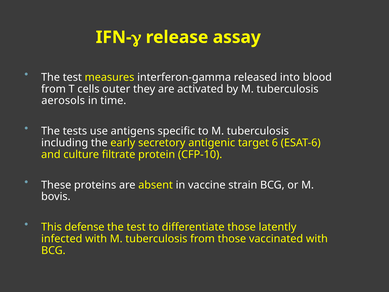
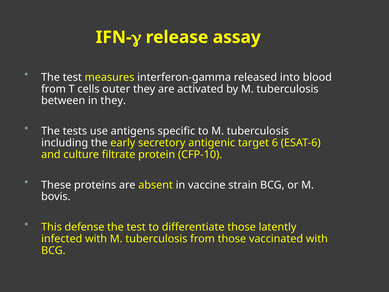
aerosols: aerosols -> between (63, 101)
in time: time -> they (113, 101)
